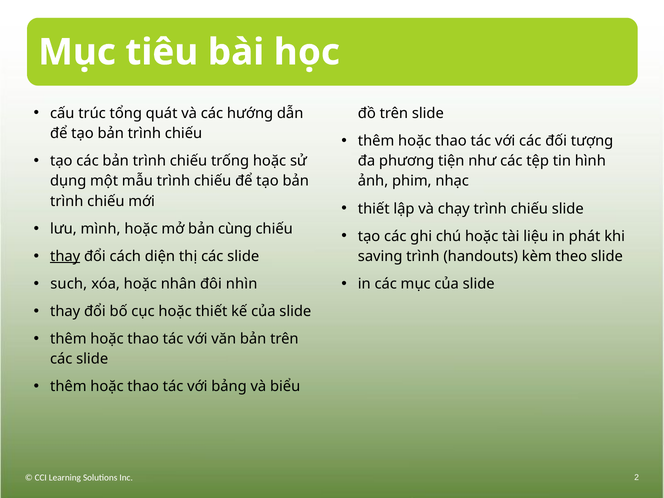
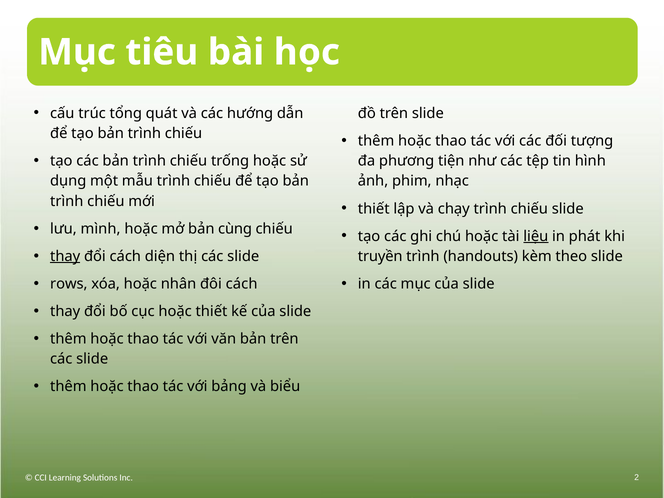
liệu underline: none -> present (536, 236)
saving: saving -> truyền (380, 256)
such: such -> rows (69, 284)
đôi nhìn: nhìn -> cách (242, 284)
